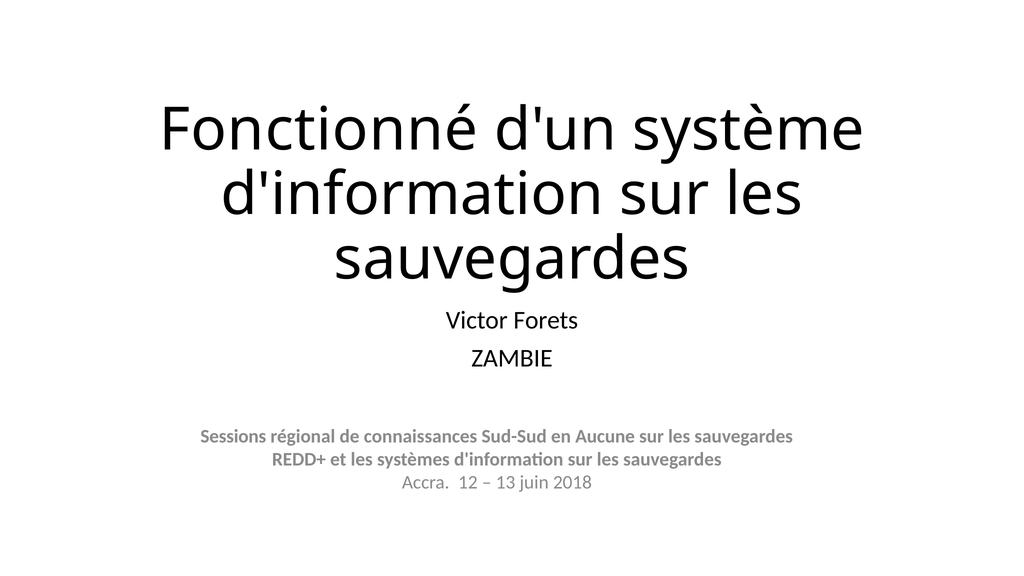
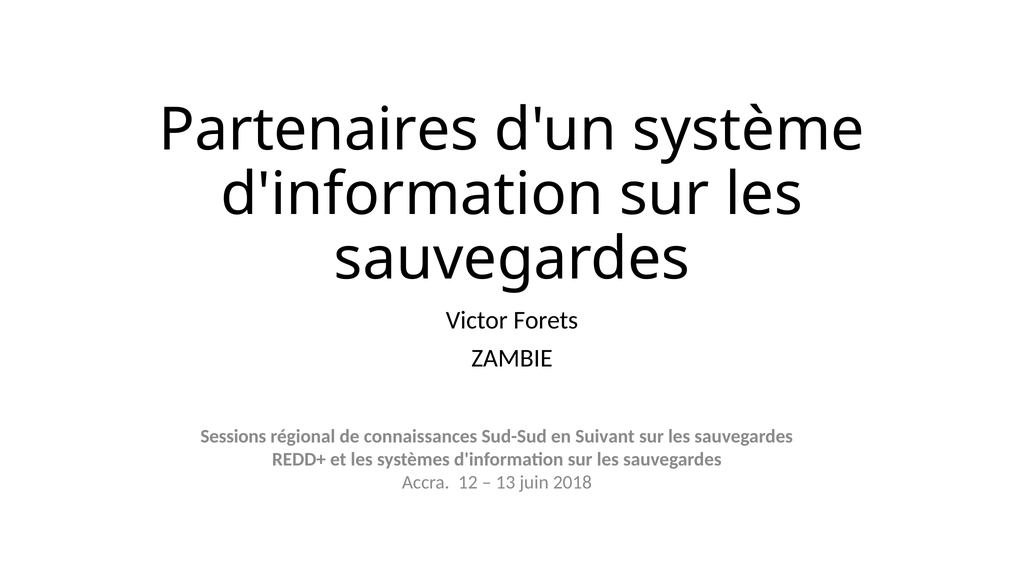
Fonctionné: Fonctionné -> Partenaires (319, 130)
Aucune: Aucune -> Suivant (605, 437)
